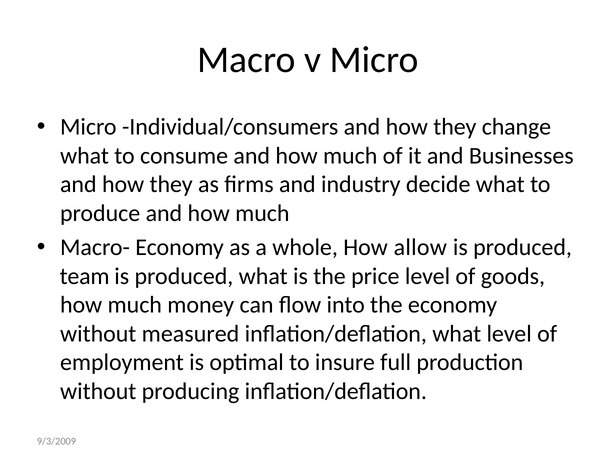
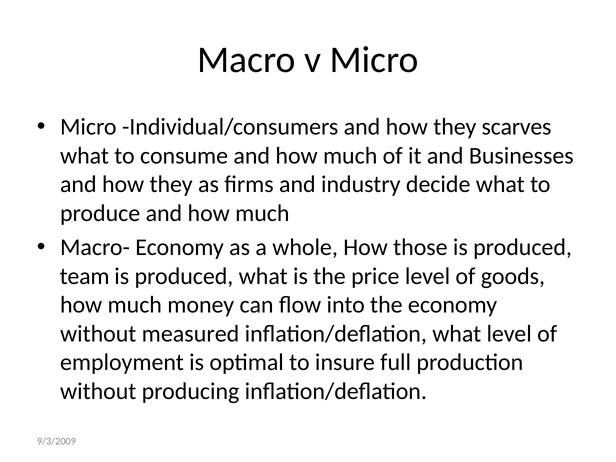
change: change -> scarves (516, 127)
allow: allow -> those (420, 247)
